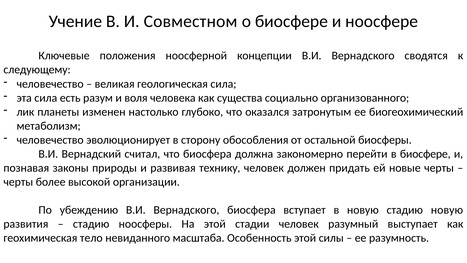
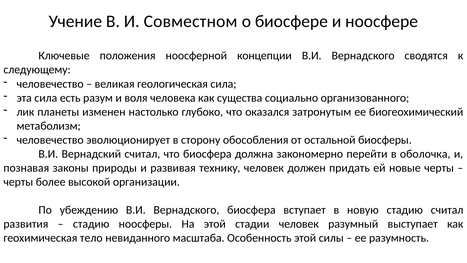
в биосфере: биосфере -> оболочка (425, 154)
стадию новую: новую -> считал (447, 210)
